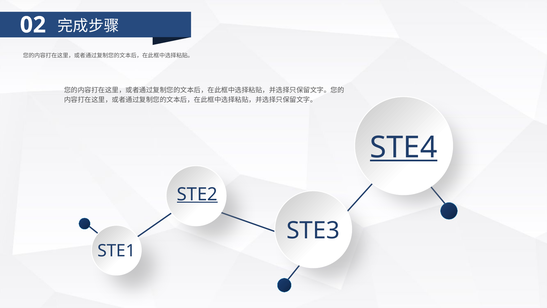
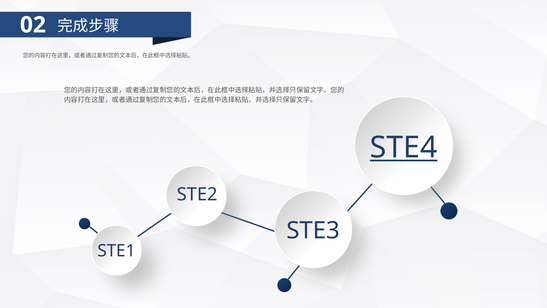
STE2 underline: present -> none (197, 194)
